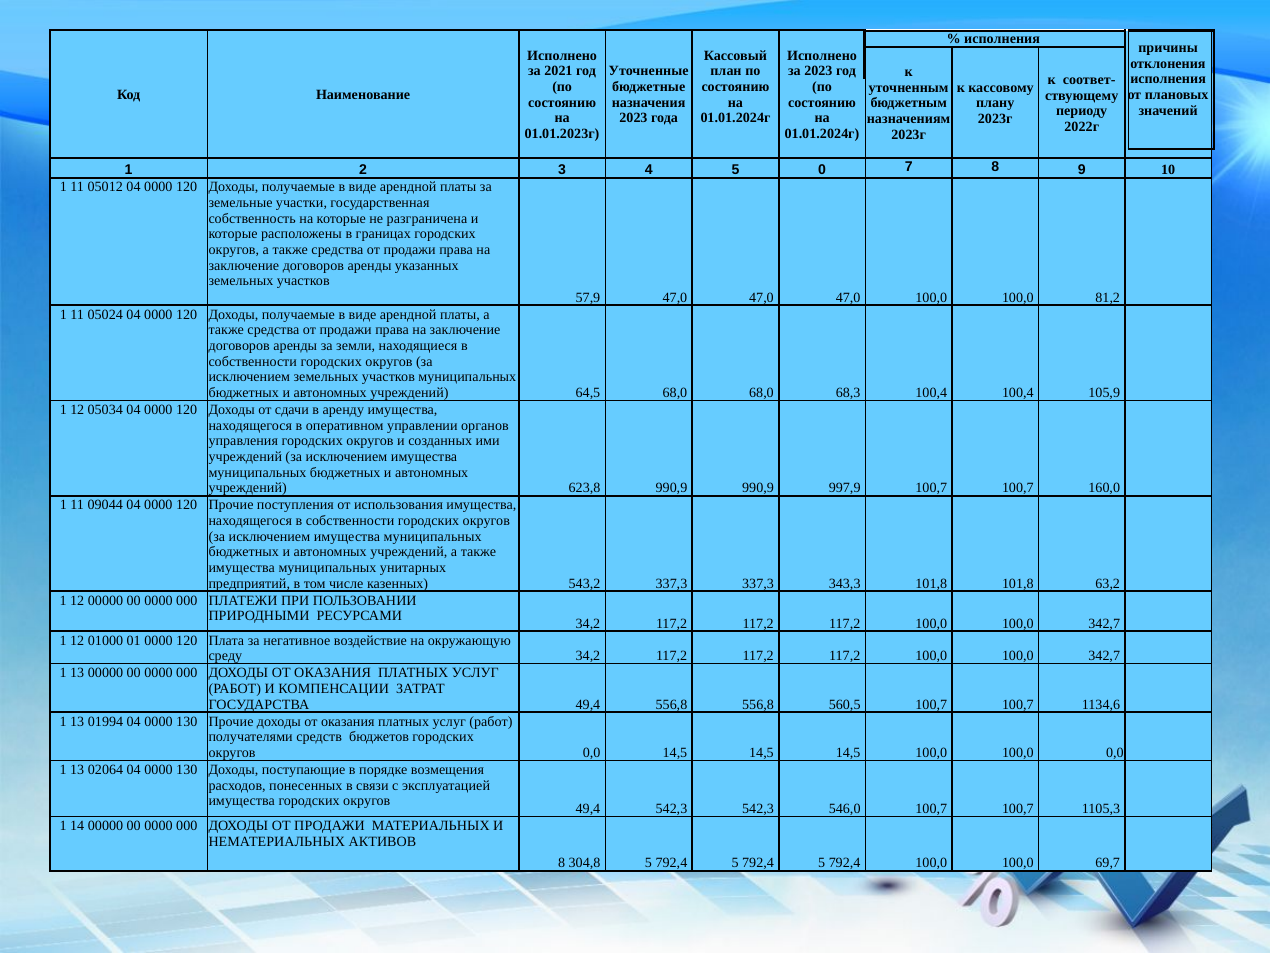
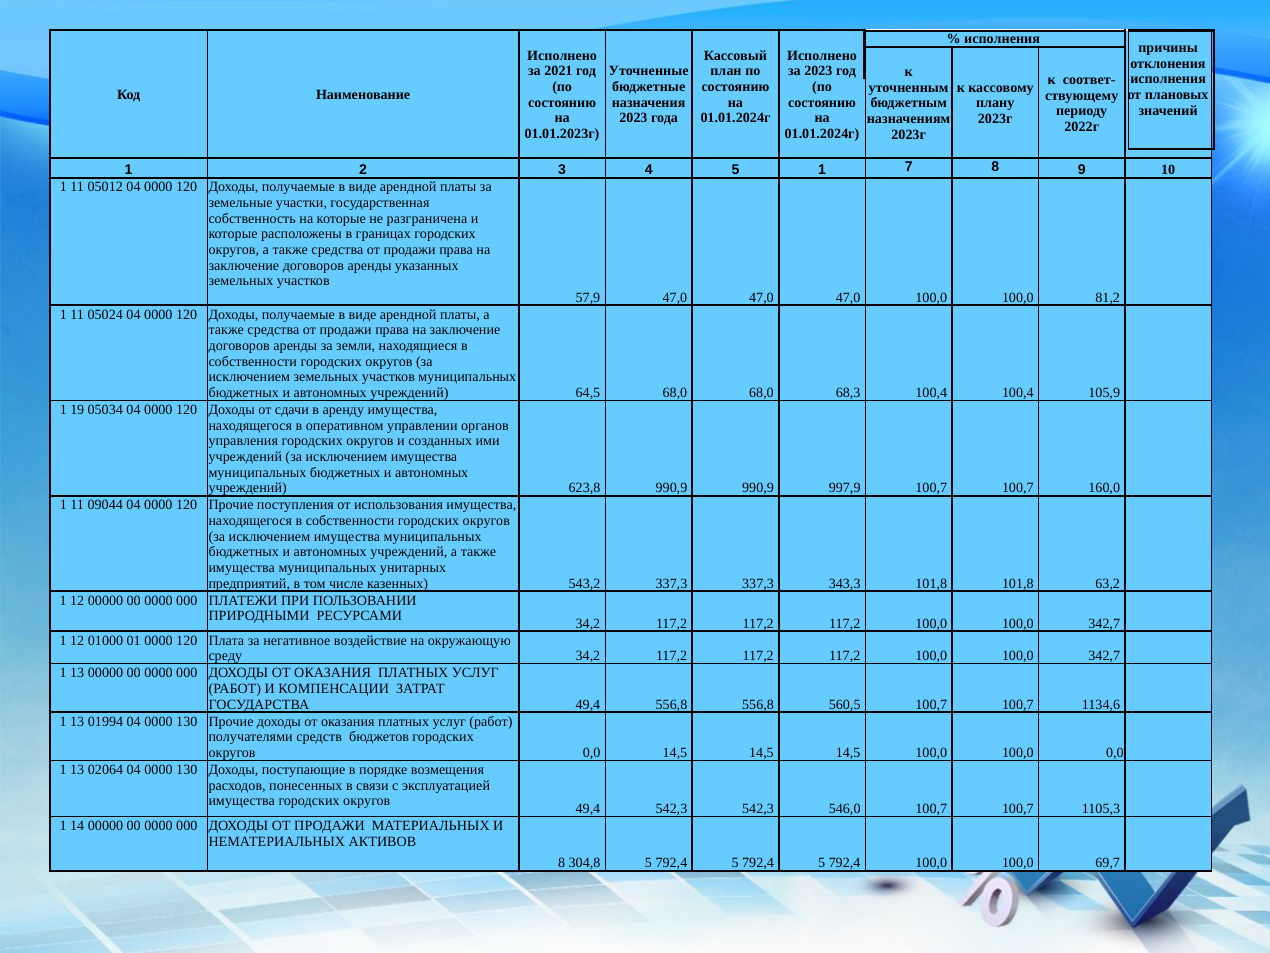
5 0: 0 -> 1 (822, 170)
12: 12 -> 19 (77, 410)
